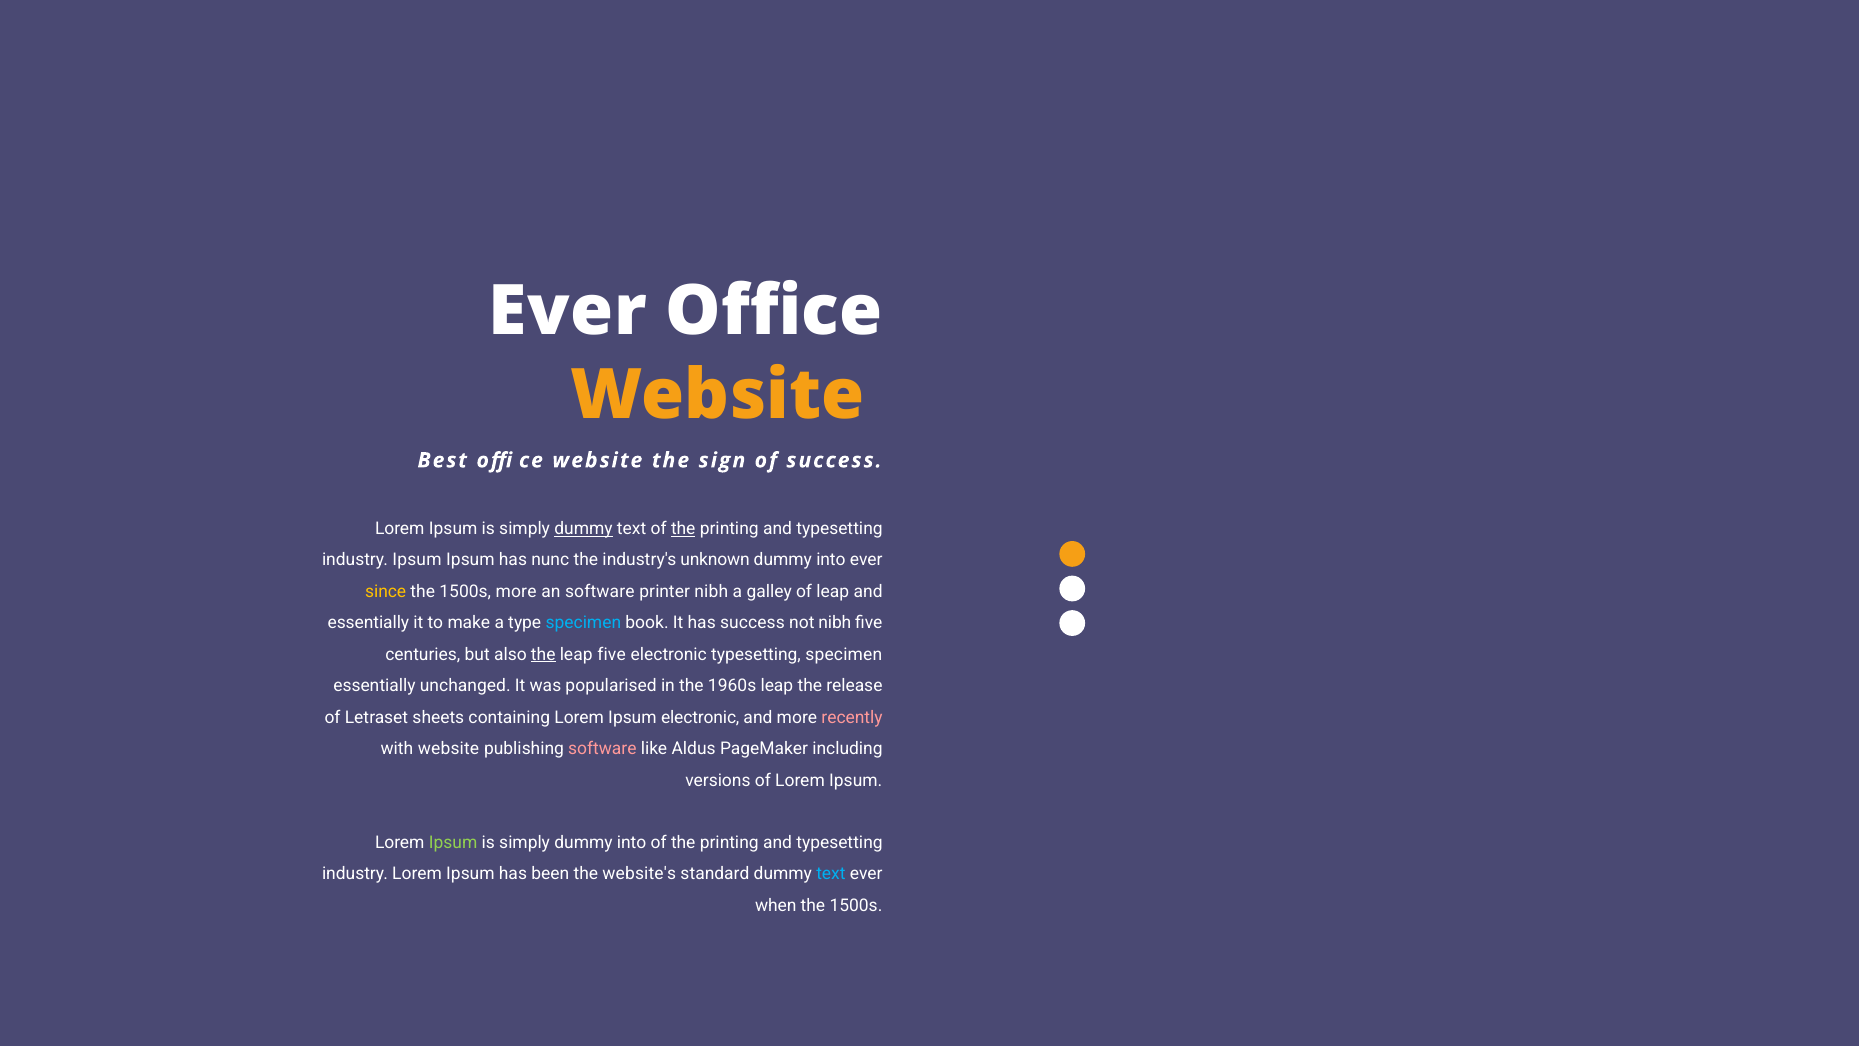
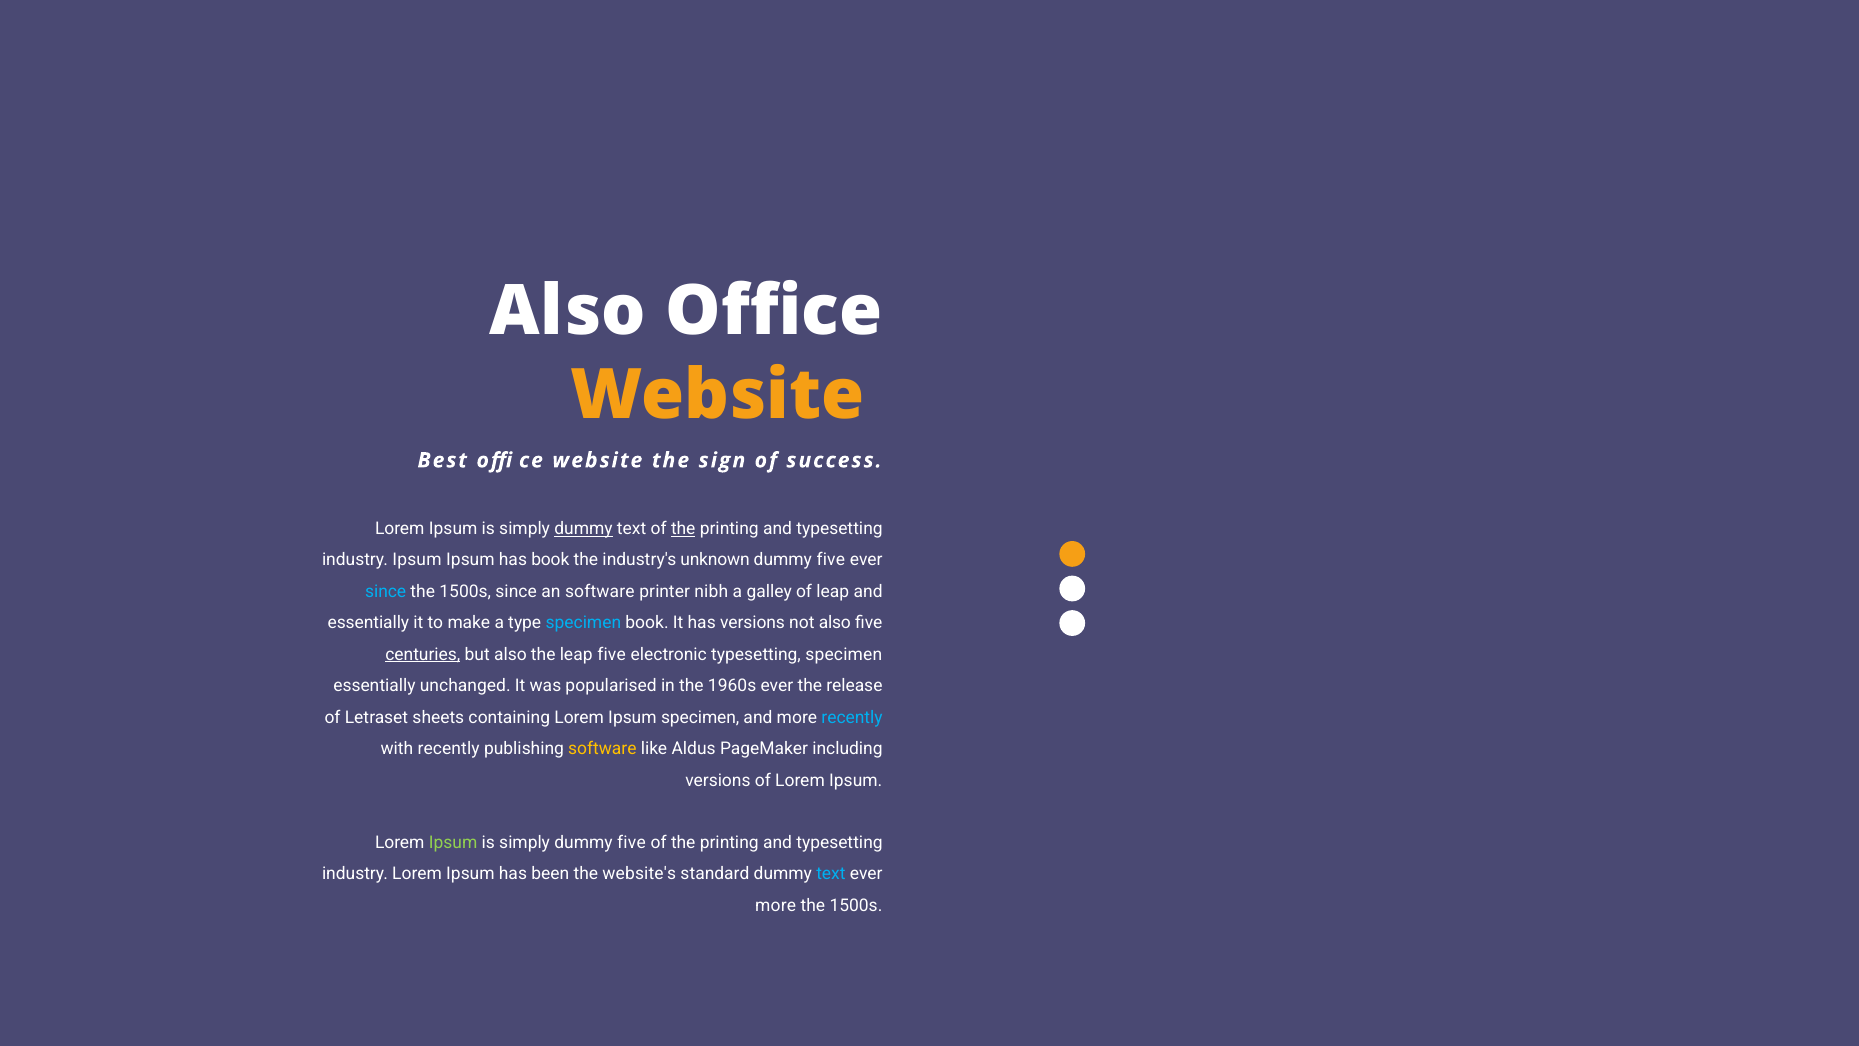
Ever: Ever -> Also (568, 312)
has nunc: nunc -> book (550, 560)
into: into -> five (831, 560)
since colour: yellow -> light blue (386, 591)
1500s more: more -> since (516, 591)
has success: success -> versions (752, 623)
not nibh: nibh -> also (835, 623)
centuries underline: none -> present (423, 654)
the underline: present -> none (543, 654)
1960s leap: leap -> ever (777, 686)
Ipsum electronic: electronic -> specimen (700, 717)
recently colour: pink -> light blue (852, 717)
with website: website -> recently (449, 749)
software colour: pink -> yellow (602, 749)
simply dummy into: into -> five (632, 842)
when: when -> more (776, 905)
